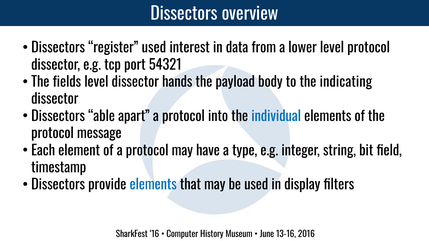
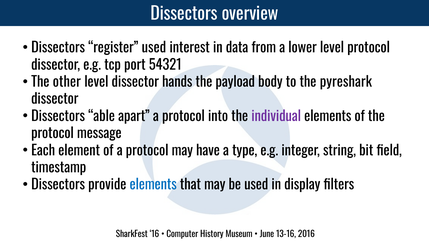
fields: fields -> other (67, 82)
indicating: indicating -> pyreshark (346, 82)
individual colour: blue -> purple (276, 117)
